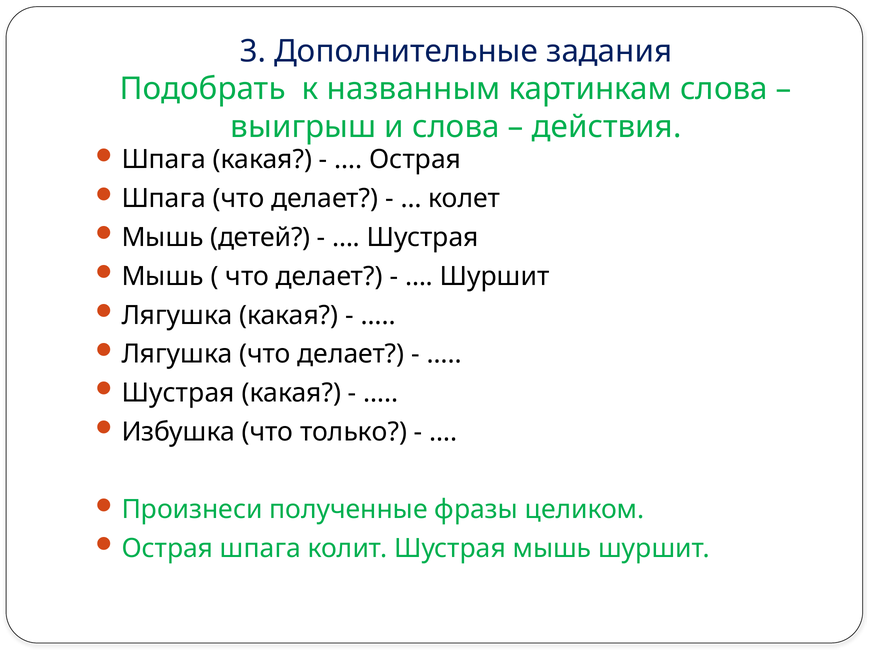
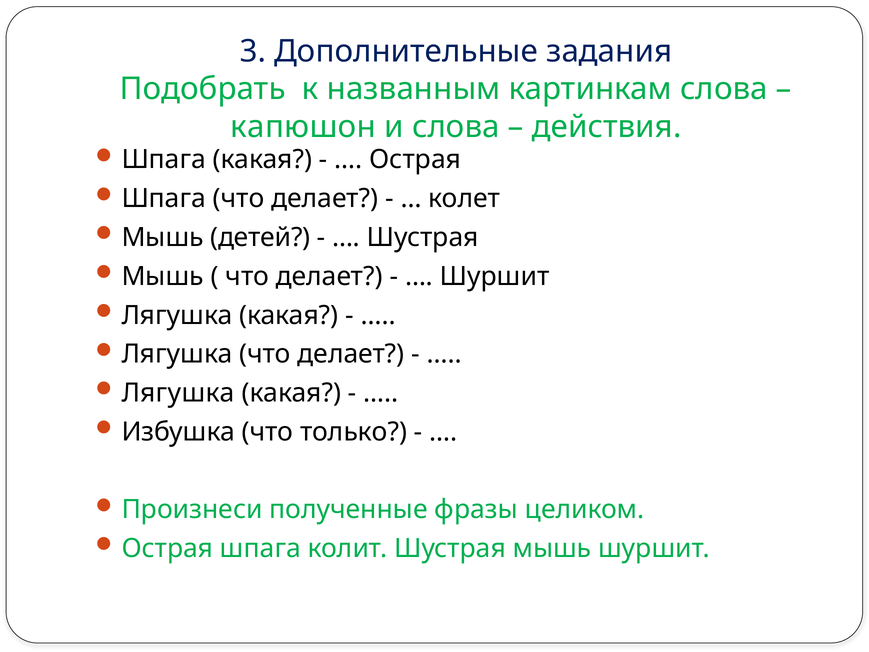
выигрыш: выигрыш -> капюшон (303, 127)
Шустрая: Шустрая -> Лягушка (178, 393)
